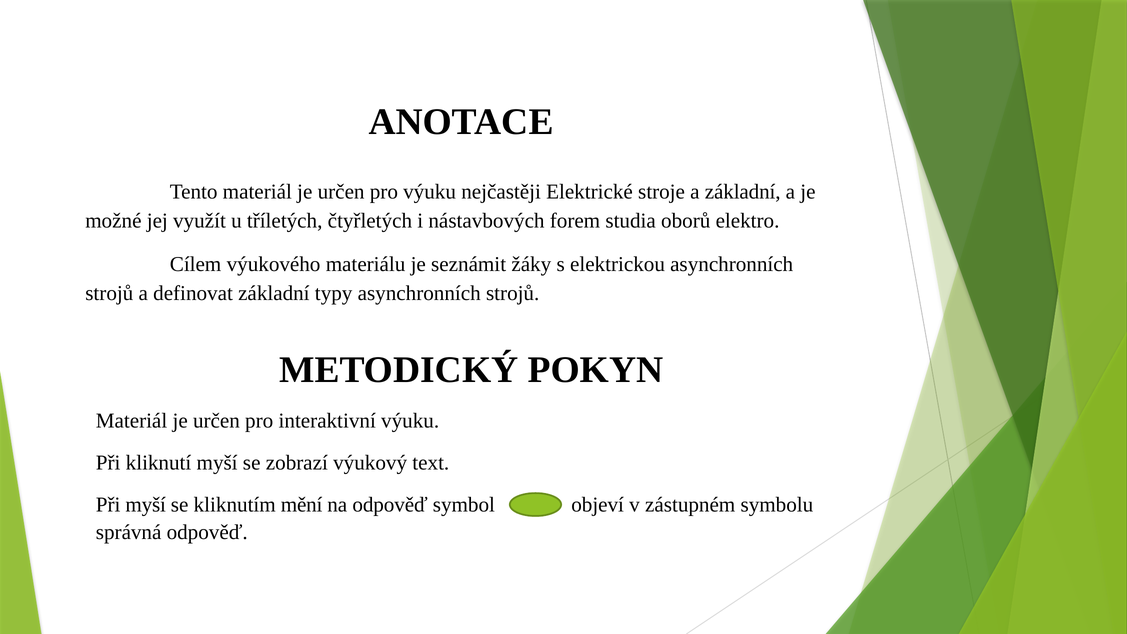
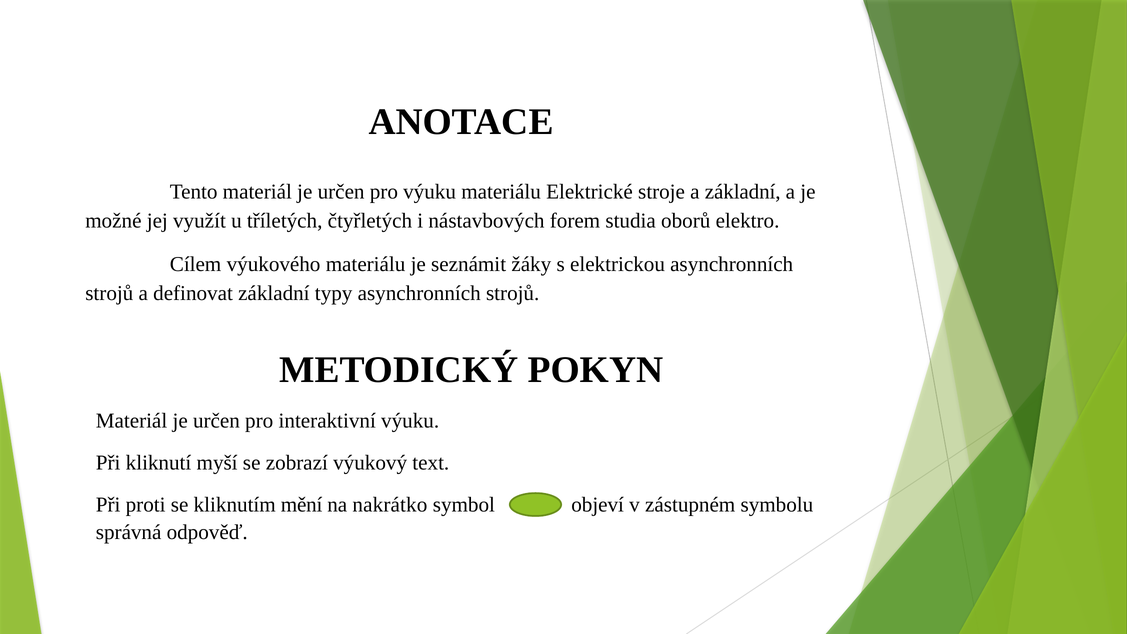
výuku nejčastěji: nejčastěji -> materiálu (501, 192)
Při myší: myší -> proti (146, 504)
na odpověď: odpověď -> nakrátko (390, 504)
